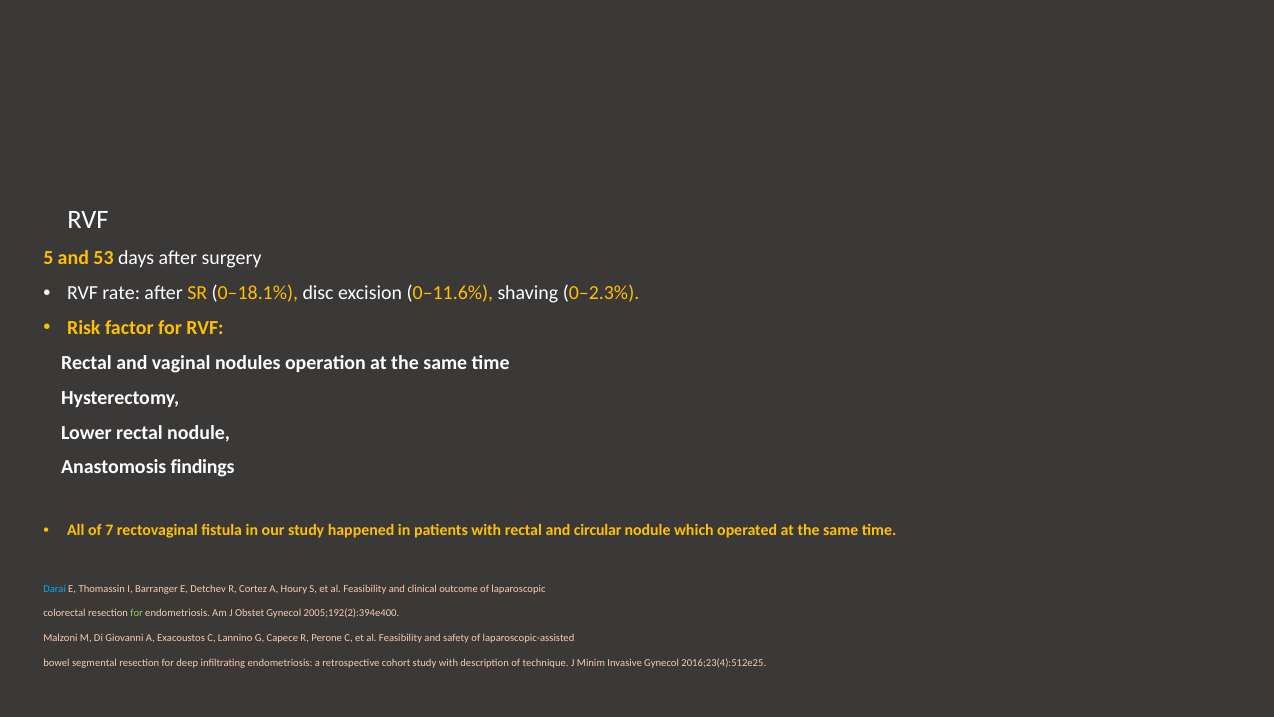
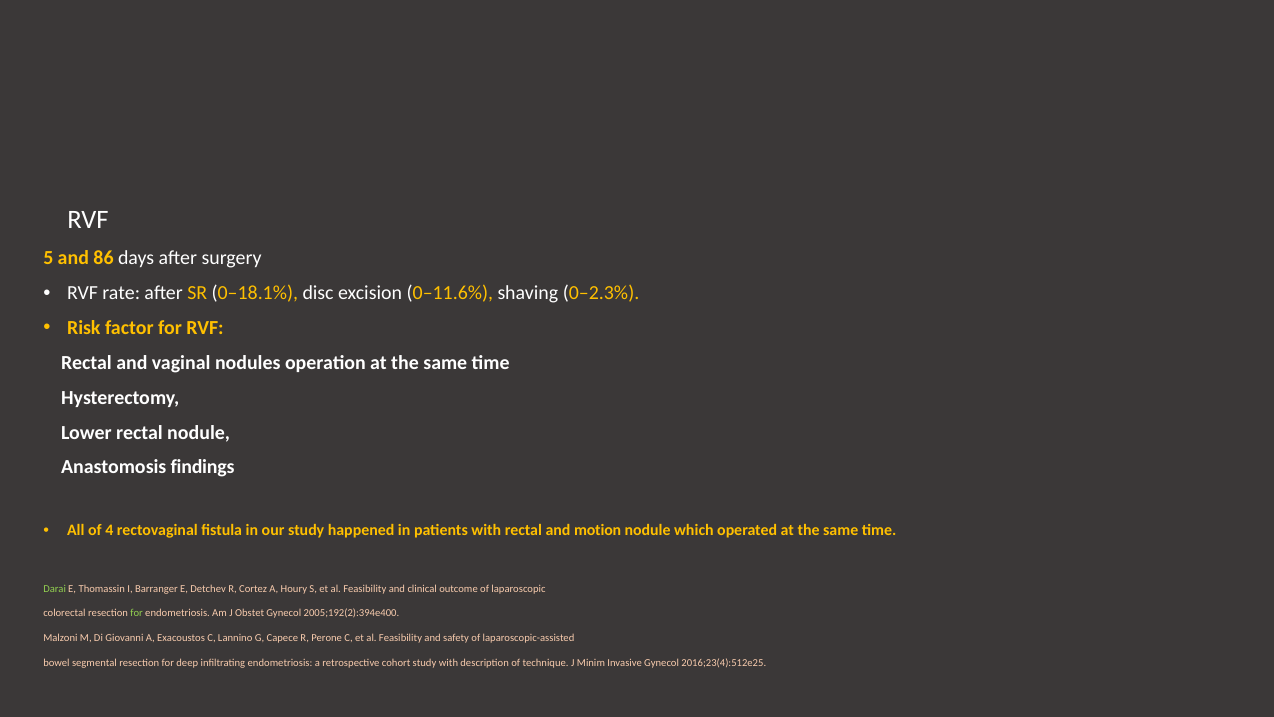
53: 53 -> 86 (103, 258)
7: 7 -> 4 (109, 530)
circular: circular -> motion (598, 530)
Darai colour: light blue -> light green (55, 588)
